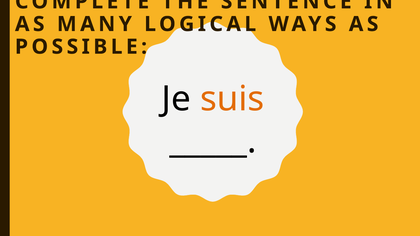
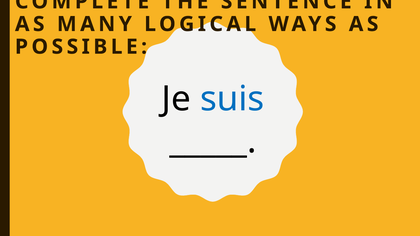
suis colour: orange -> blue (232, 99)
